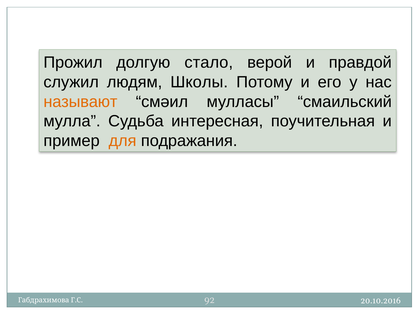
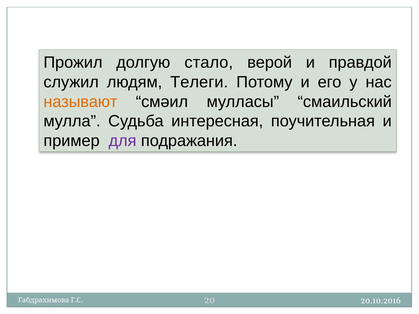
Школы: Школы -> Телеги (199, 82)
для colour: orange -> purple (123, 141)
92: 92 -> 20 (210, 300)
